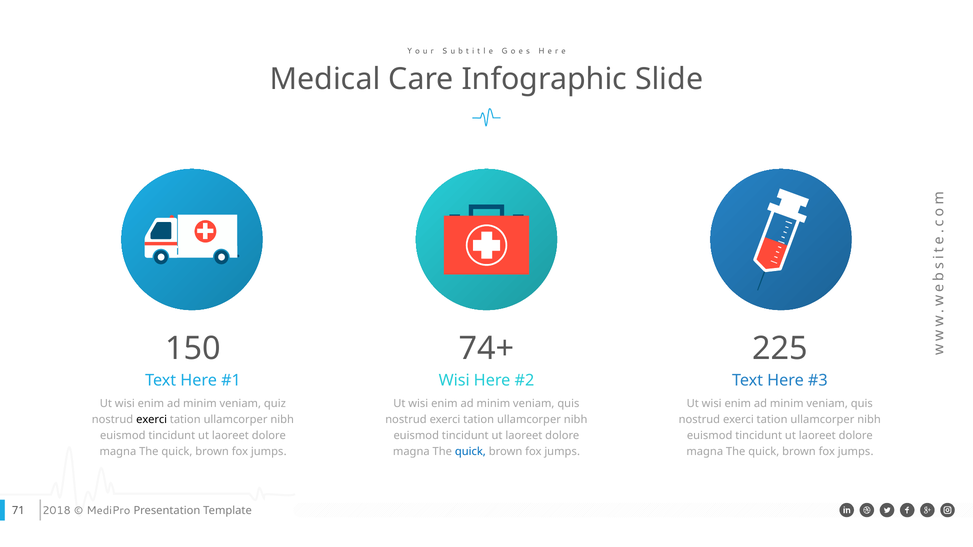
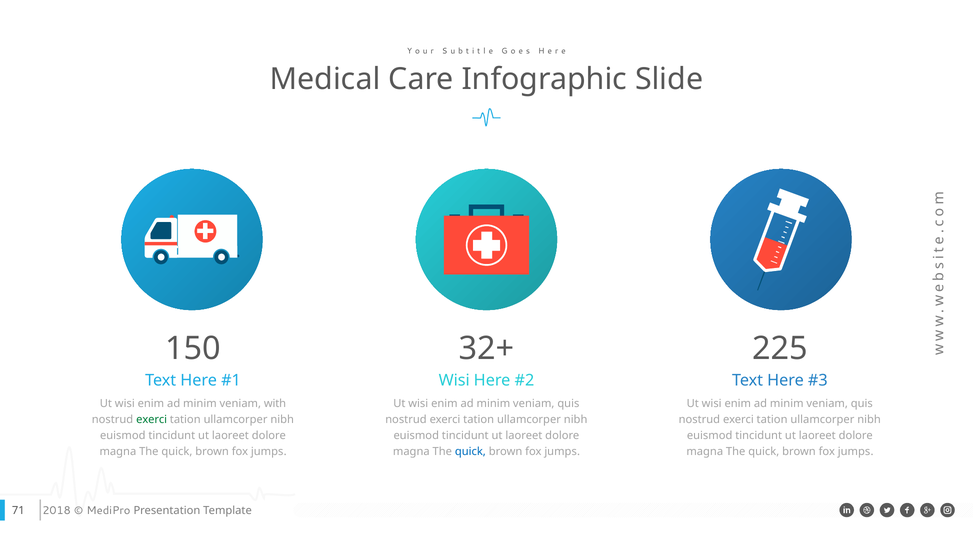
74+: 74+ -> 32+ (486, 349)
quiz: quiz -> with (275, 404)
exerci colour: black -> green (152, 420)
